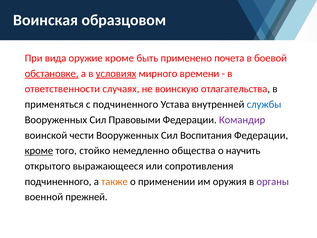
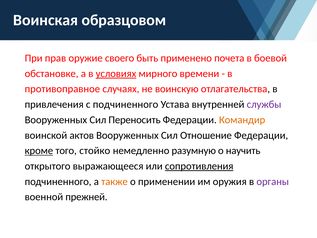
вида: вида -> прав (56, 58)
оружие кроме: кроме -> своего (120, 58)
обстановке underline: present -> none (52, 73)
ответственности: ответственности -> противоправное (62, 89)
применяться: применяться -> привлечения (54, 104)
службы colour: blue -> purple (264, 104)
Правовыми: Правовыми -> Переносить (135, 120)
Командир colour: purple -> orange (242, 120)
чести: чести -> актов (82, 135)
Воспитания: Воспитания -> Отношение (206, 135)
общества: общества -> разумную (194, 151)
сопротивления underline: none -> present (199, 166)
